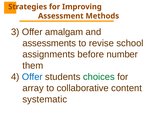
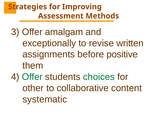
assessments: assessments -> exceptionally (49, 43)
school: school -> written (130, 43)
number: number -> positive (122, 54)
Offer colour: blue -> green (32, 77)
array: array -> other (33, 88)
